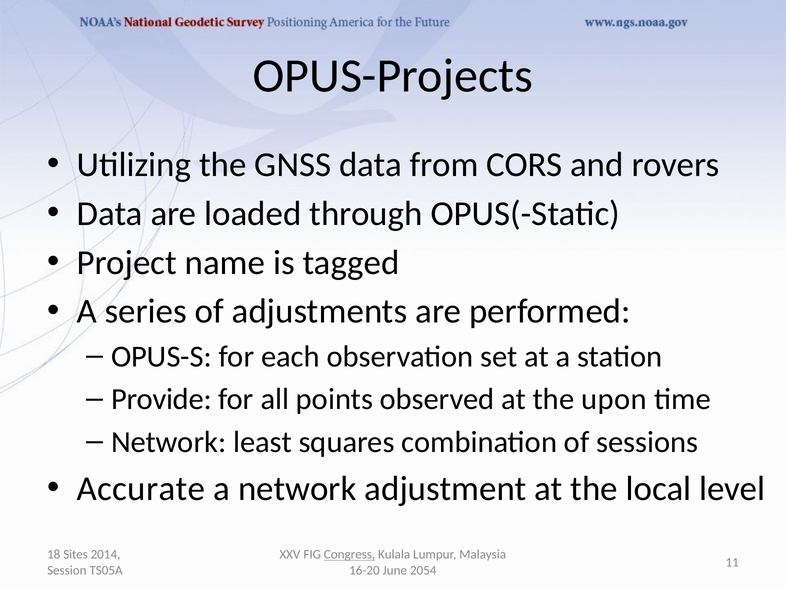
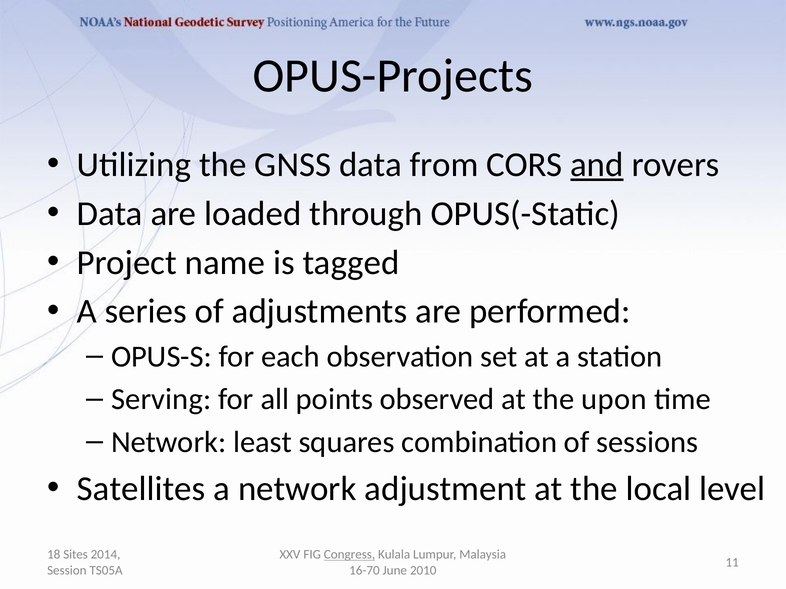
and underline: none -> present (597, 165)
Provide: Provide -> Serving (161, 400)
Accurate: Accurate -> Satellites (141, 489)
16-20: 16-20 -> 16-70 (364, 571)
2054: 2054 -> 2010 (423, 571)
